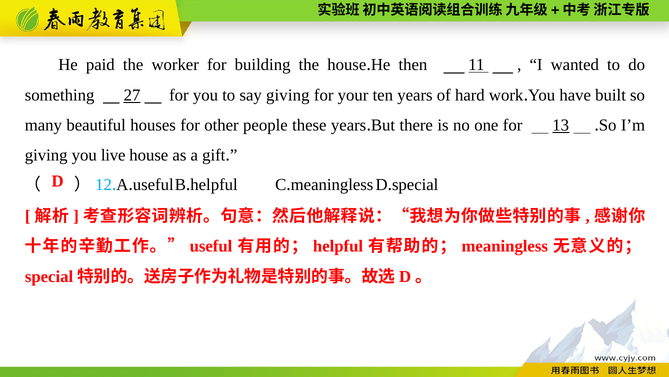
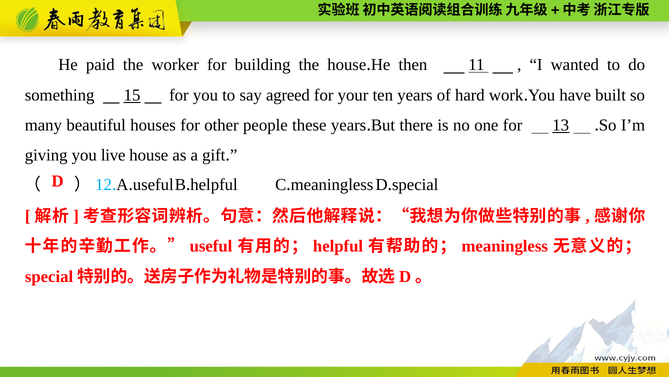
27: 27 -> 15 (132, 95)
say giving: giving -> agreed (288, 95)
